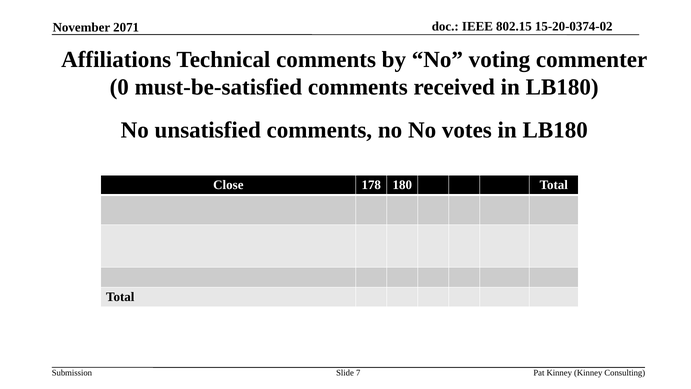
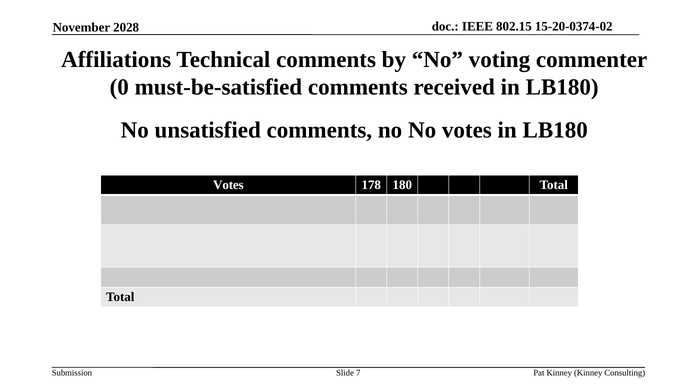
2071: 2071 -> 2028 (126, 27)
Close: Close -> Votes (228, 185)
